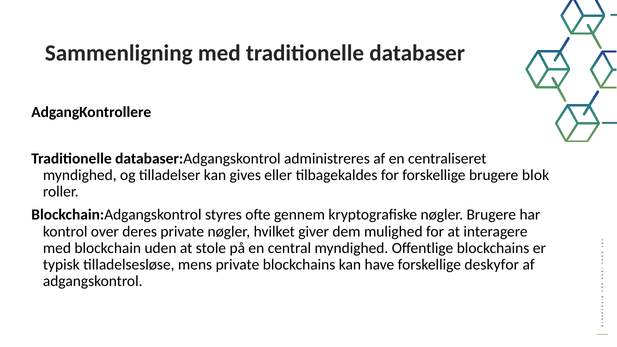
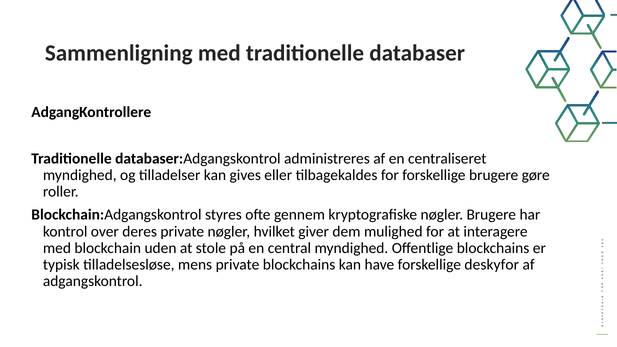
blok: blok -> gøre (536, 175)
